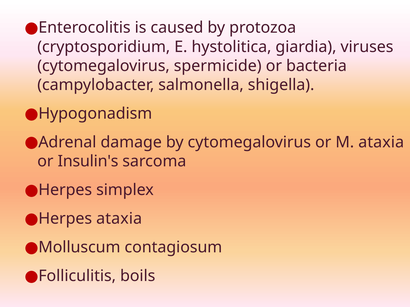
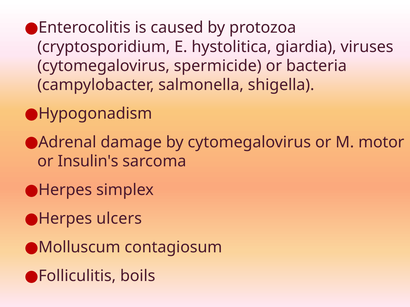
M ataxia: ataxia -> motor (381, 143)
Herpes ataxia: ataxia -> ulcers (119, 219)
